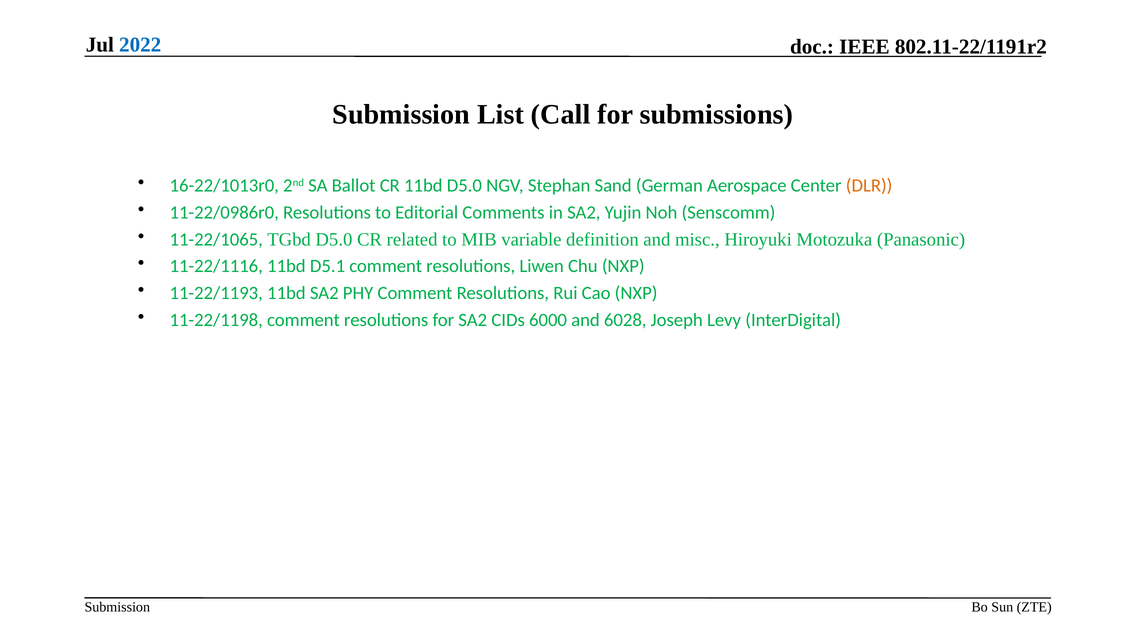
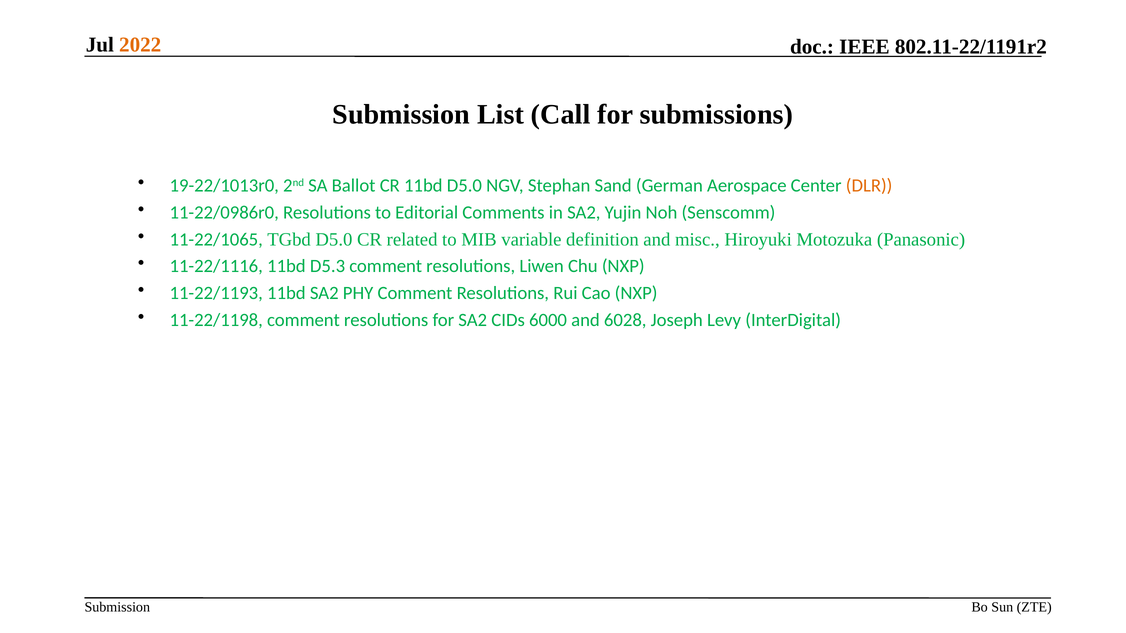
2022 colour: blue -> orange (140, 45)
16-22/1013r0: 16-22/1013r0 -> 19-22/1013r0 (224, 186)
D5.1: D5.1 -> D5.3 (328, 266)
